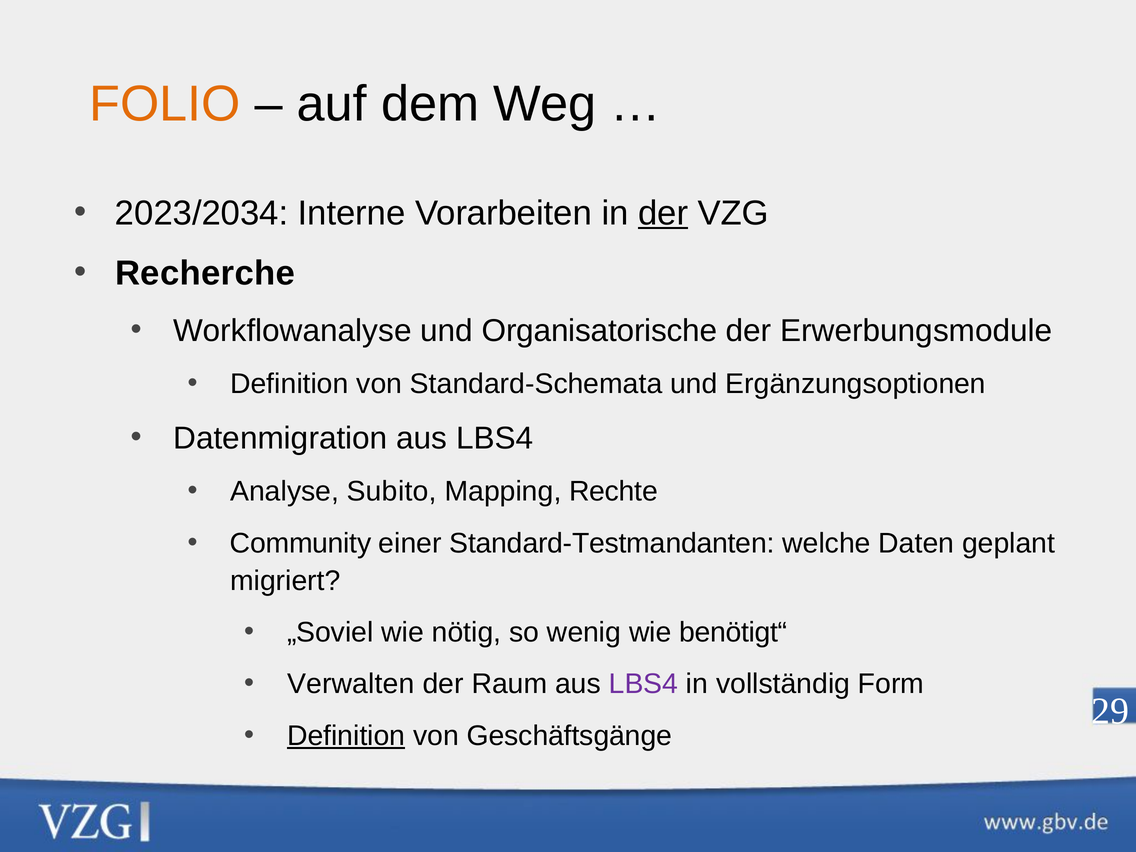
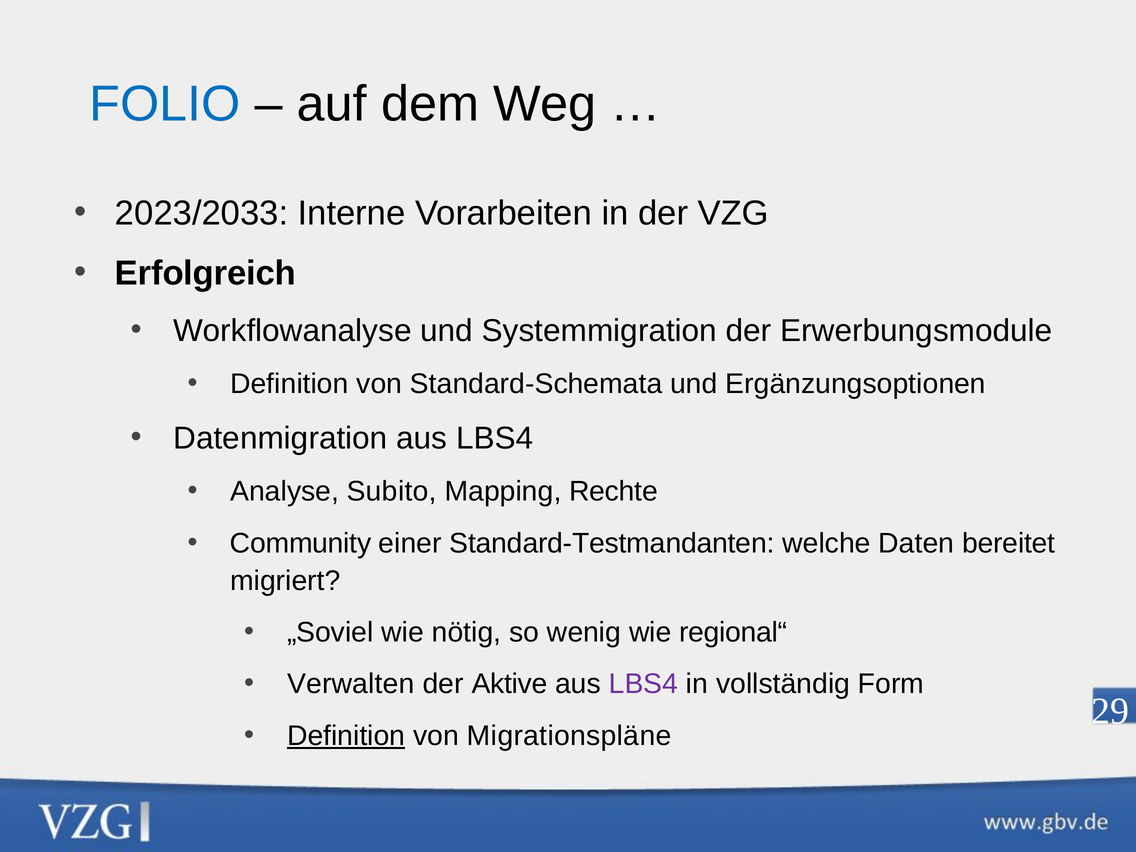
FOLIO colour: orange -> blue (165, 104)
2023/2034: 2023/2034 -> 2023/2033 (202, 213)
der underline: present -> none (663, 213)
Recherche: Recherche -> Erfolgreich (205, 273)
Organisatorische: Organisatorische -> Systemmigration (599, 331)
geplant: geplant -> bereitet (1009, 543)
benötigt“: benötigt“ -> regional“ (733, 632)
Raum: Raum -> Aktive (510, 684)
Geschäftsgänge: Geschäftsgänge -> Migrationspläne (569, 736)
